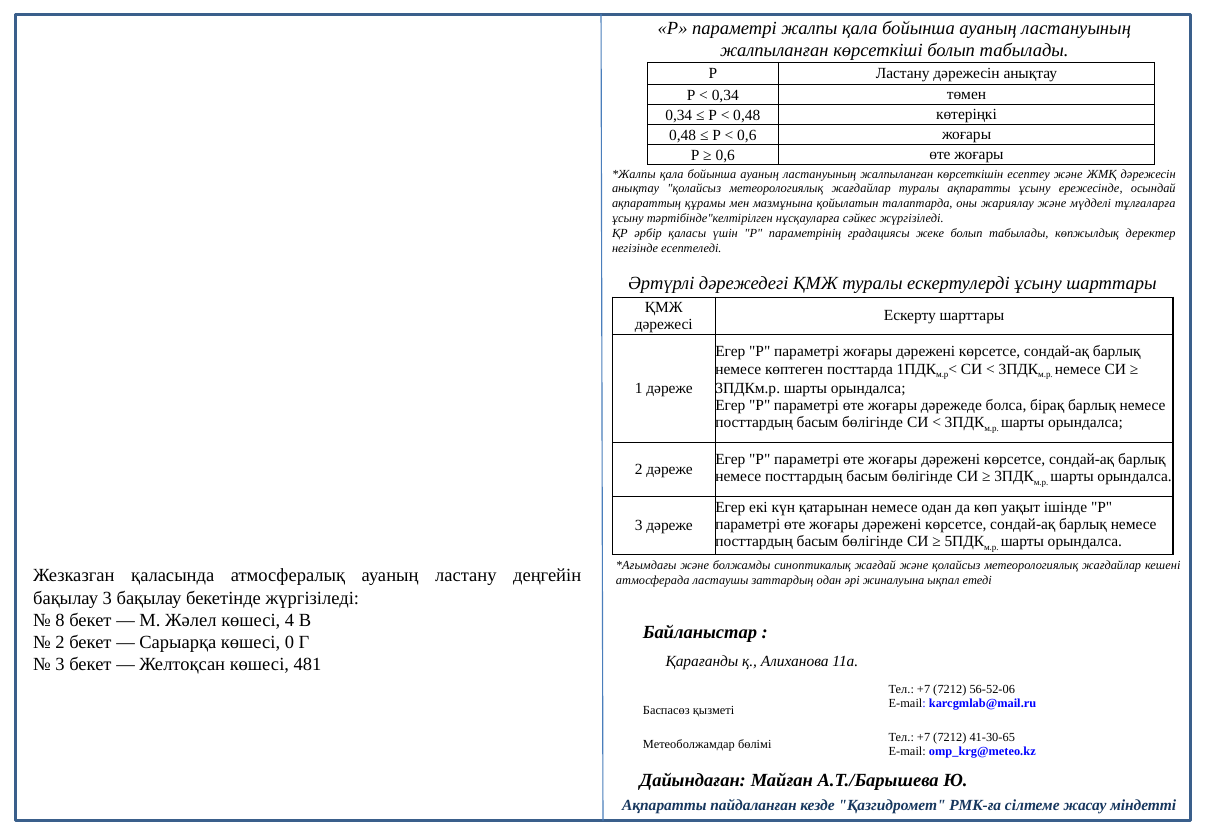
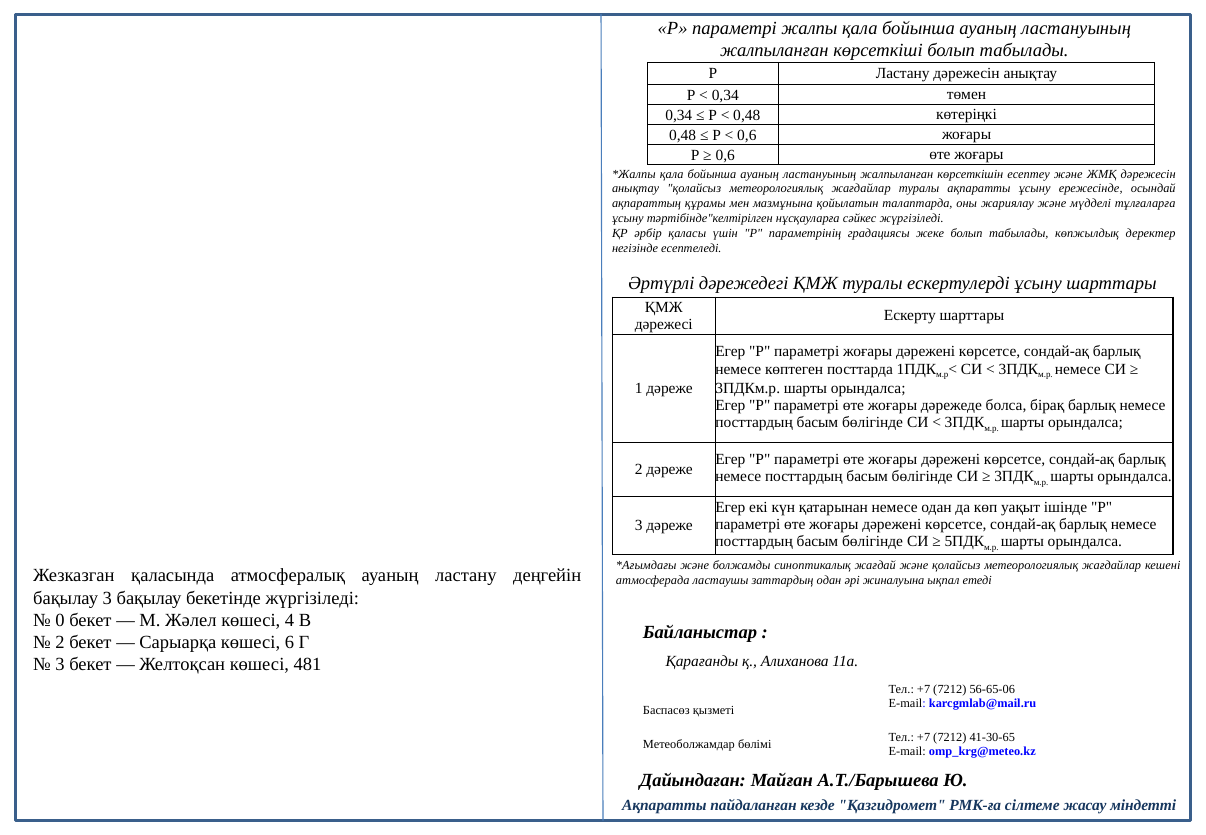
8: 8 -> 0 (60, 620)
0: 0 -> 6 (289, 642)
56-52-06: 56-52-06 -> 56-65-06 (992, 689)
